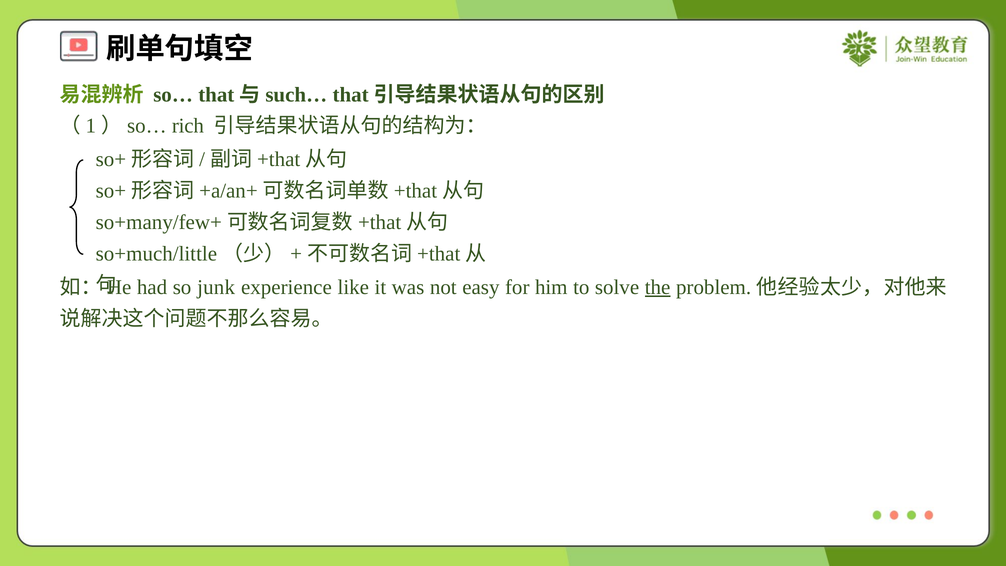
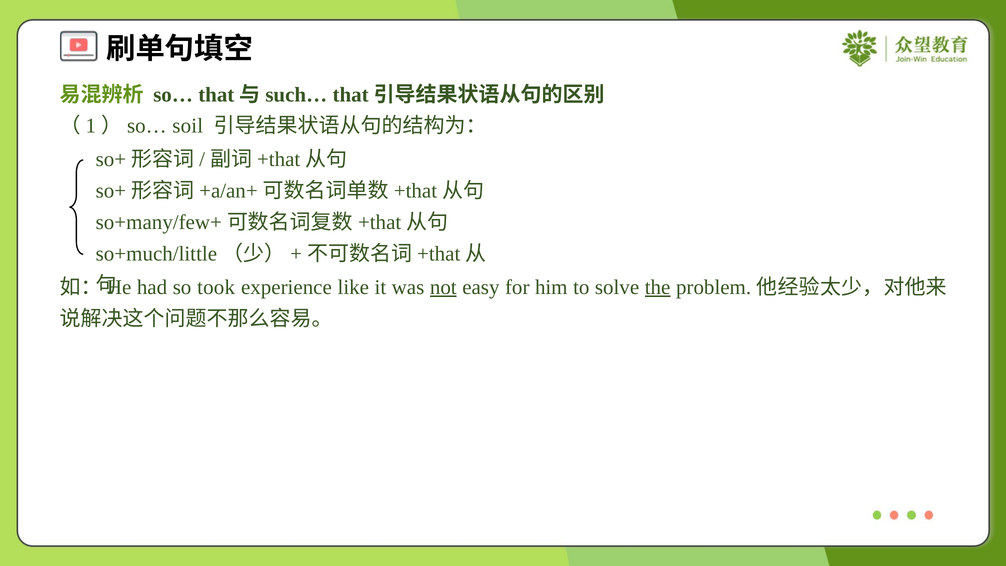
rich: rich -> soil (188, 126)
junk: junk -> took (216, 287)
not underline: none -> present (443, 287)
